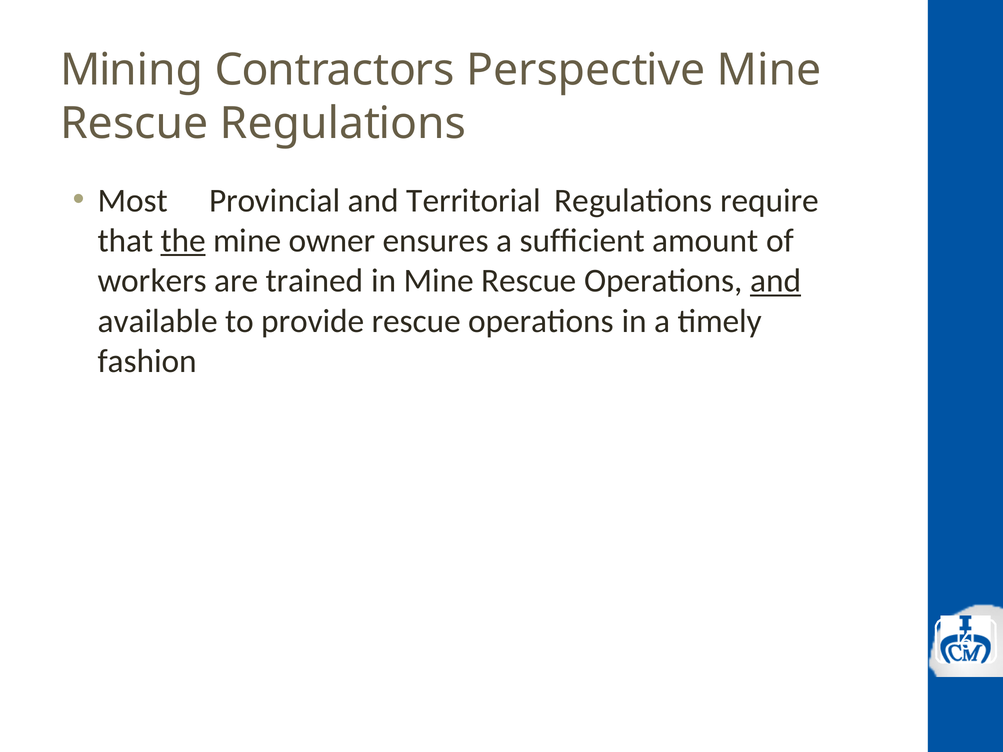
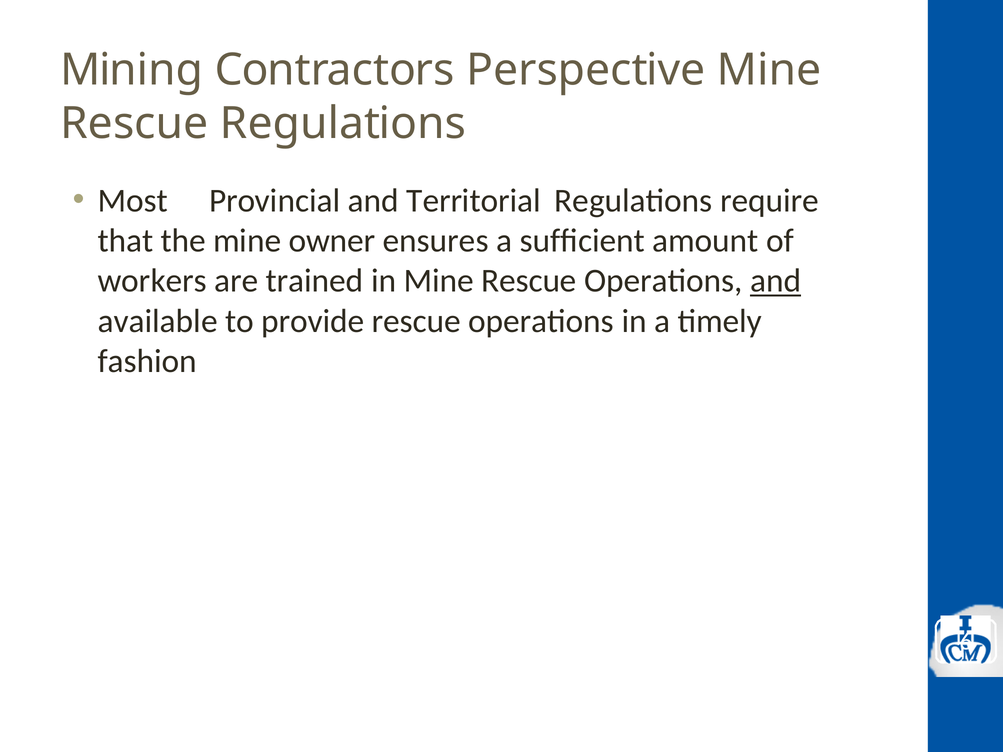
the underline: present -> none (183, 241)
